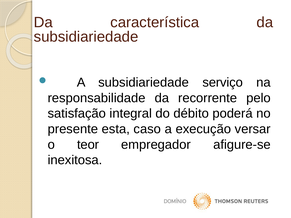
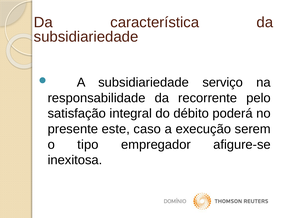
esta: esta -> este (116, 129)
versar: versar -> serem (253, 129)
teor: teor -> tipo (88, 145)
